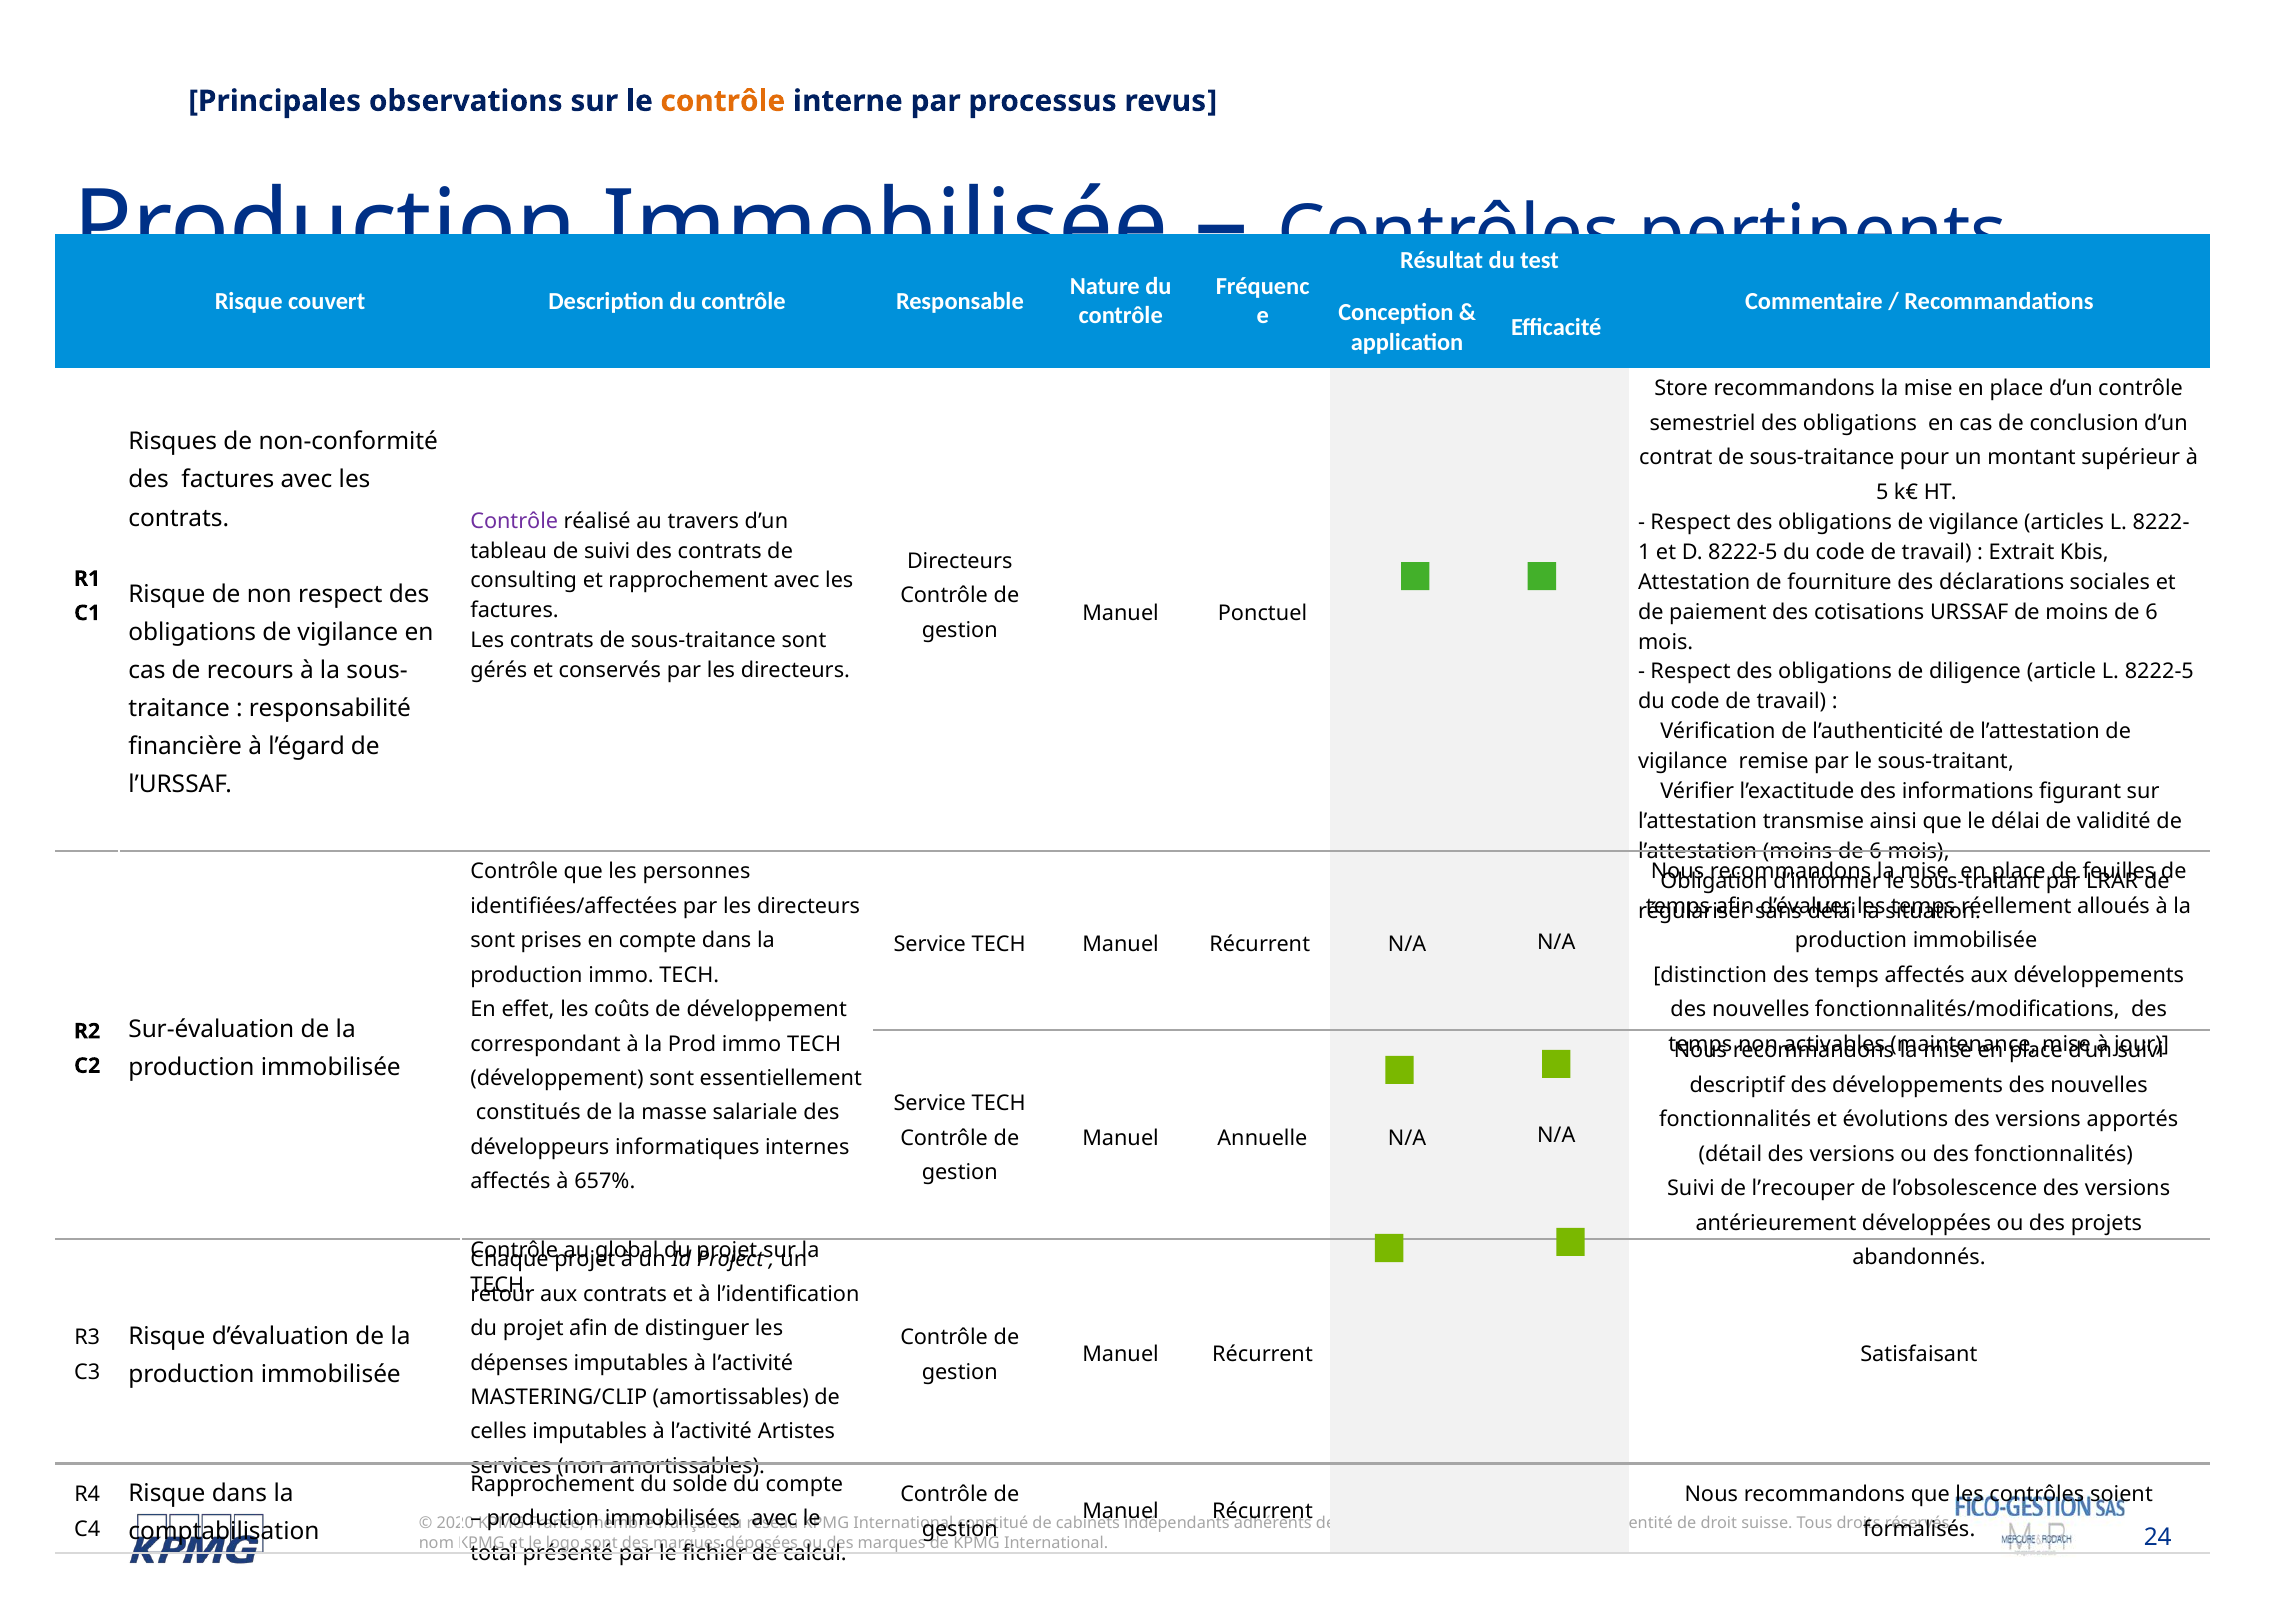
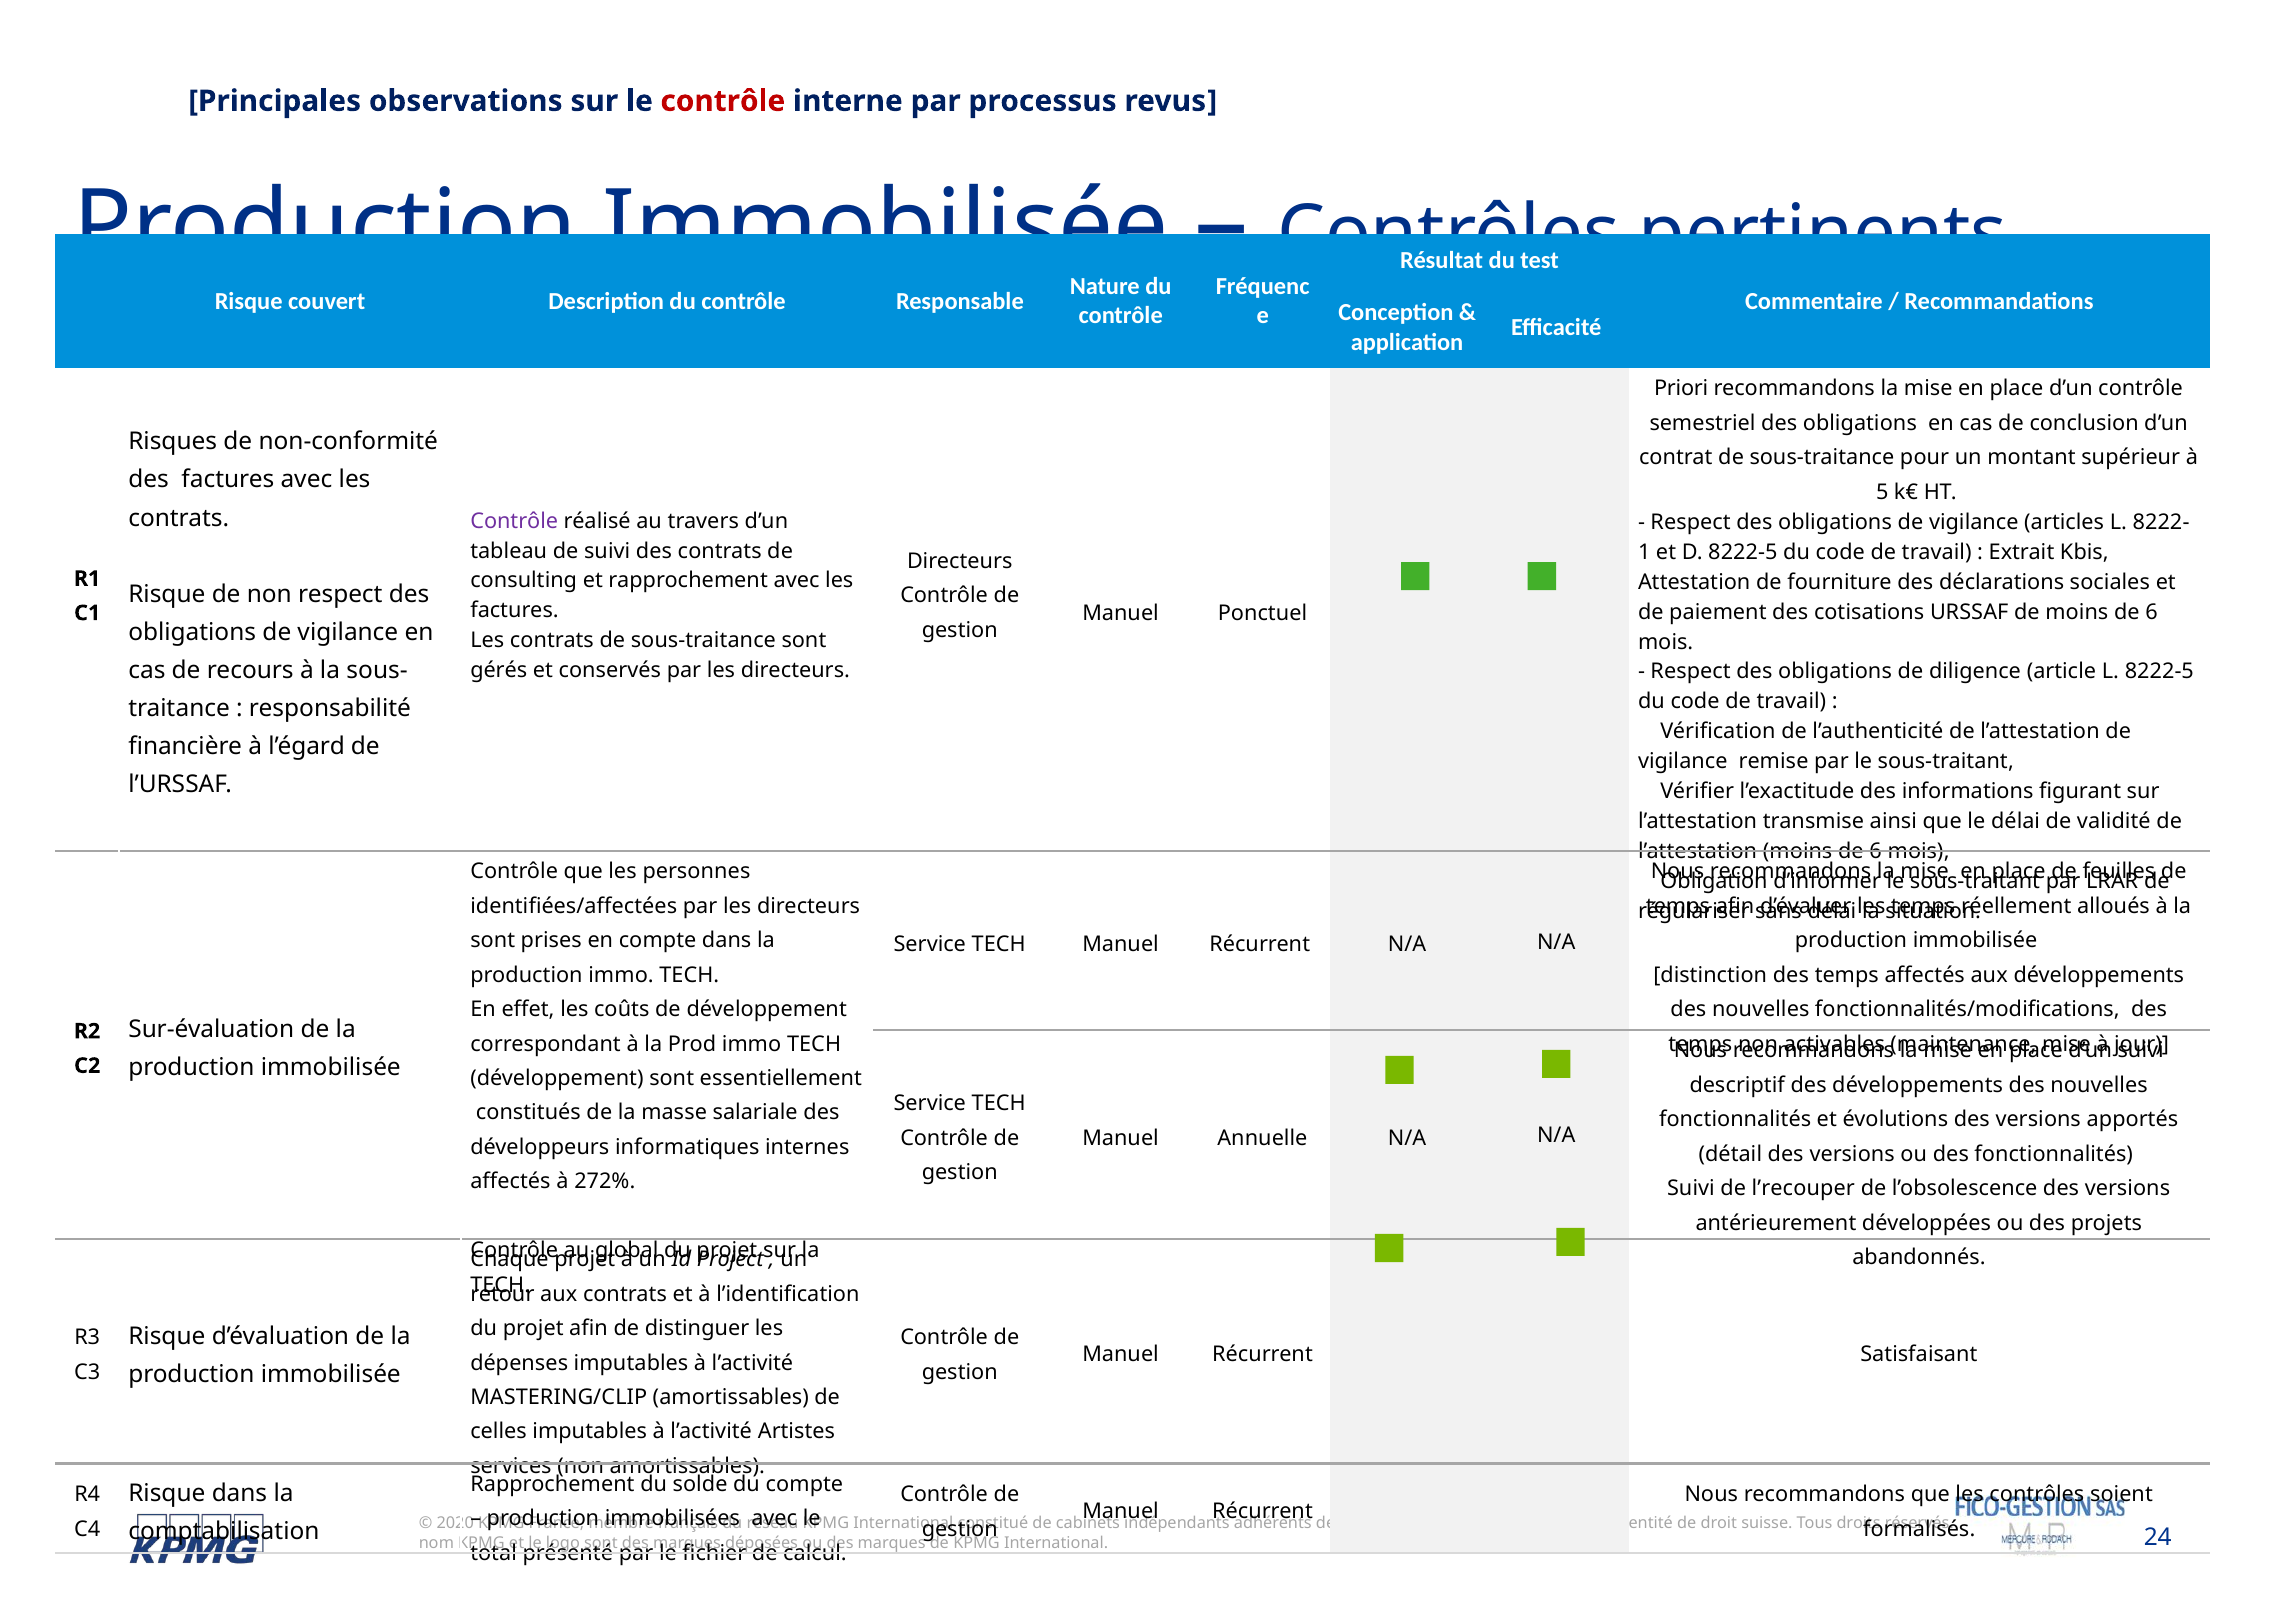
contrôle colour: orange -> red (723, 101)
Store: Store -> Priori (1681, 389)
657%: 657% -> 272% (605, 1182)
